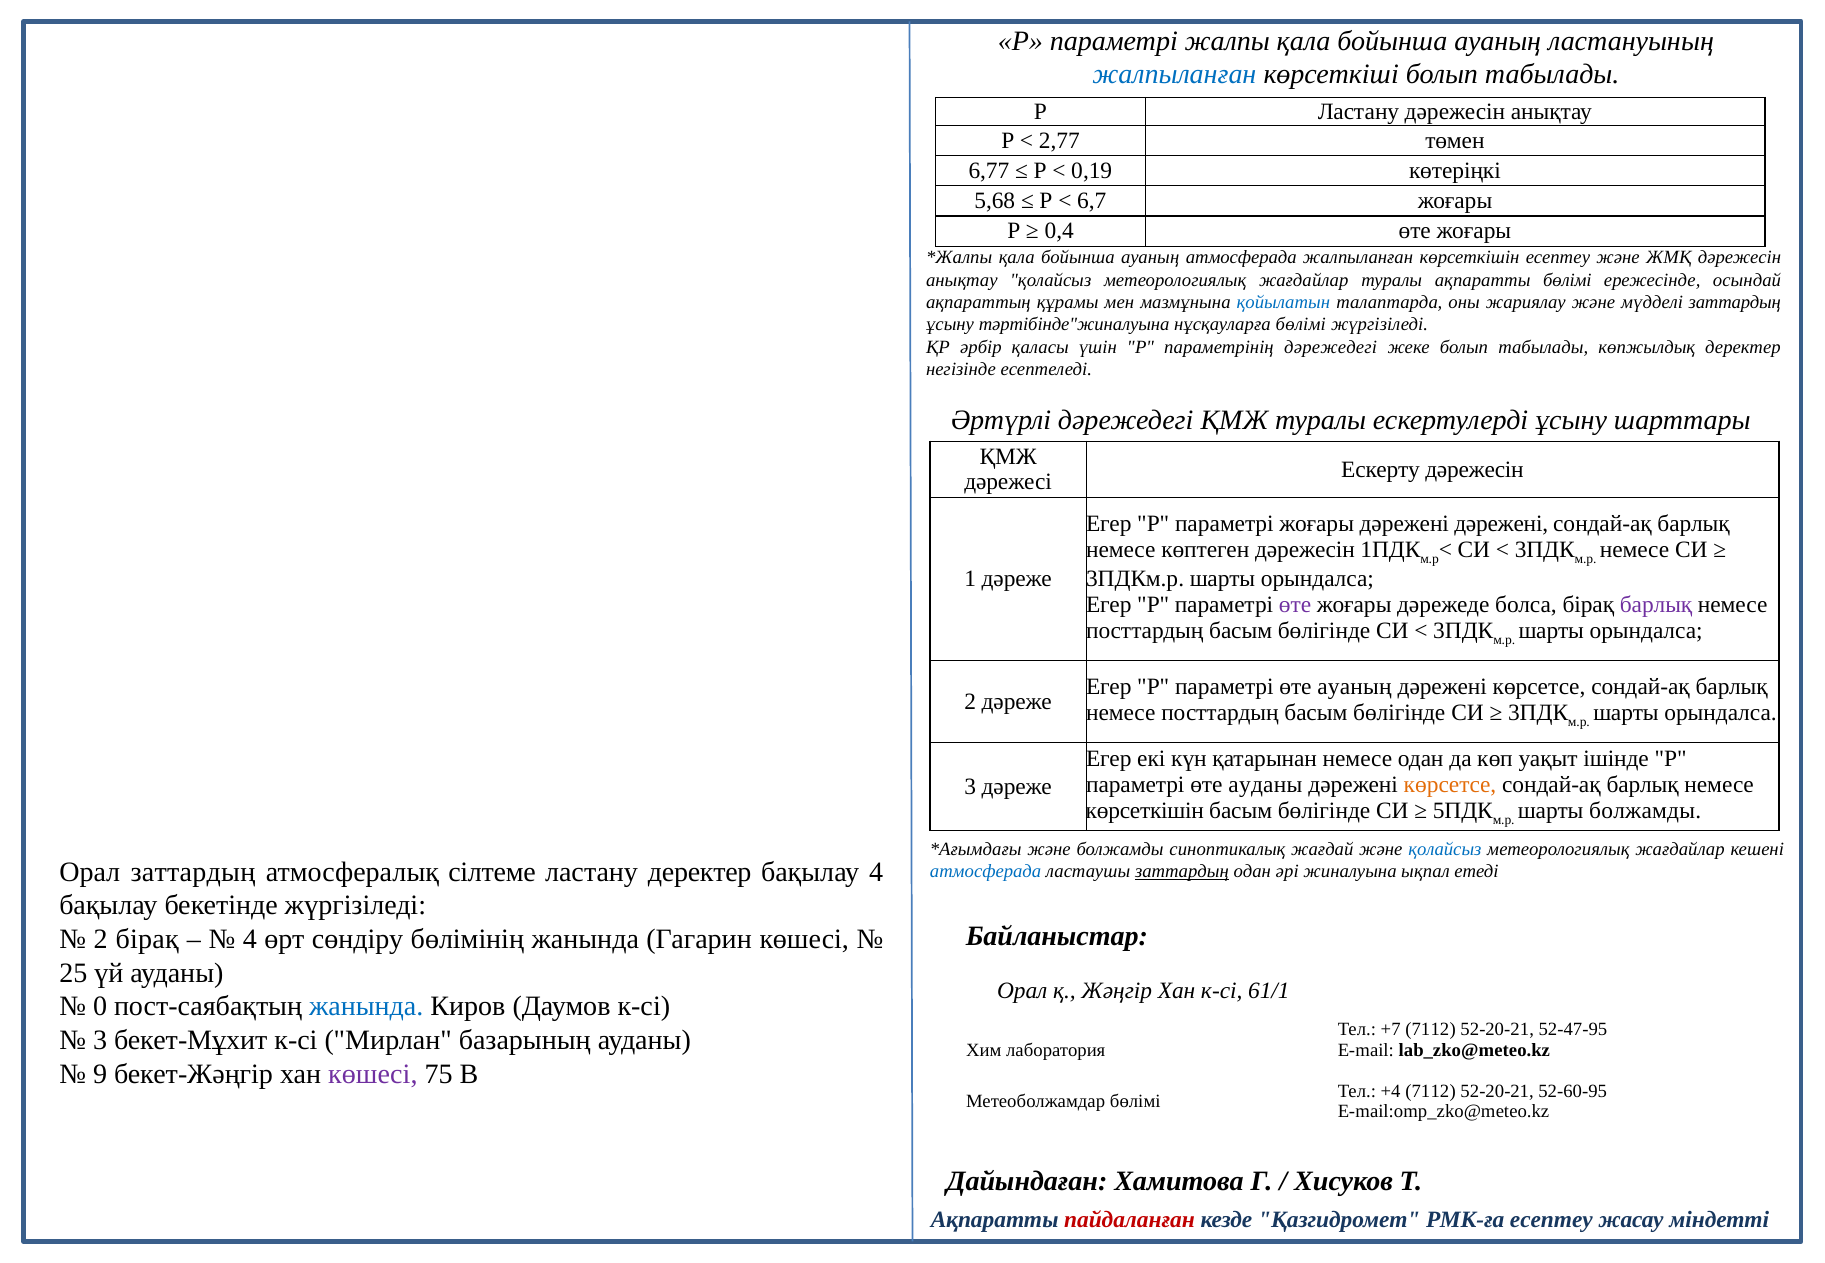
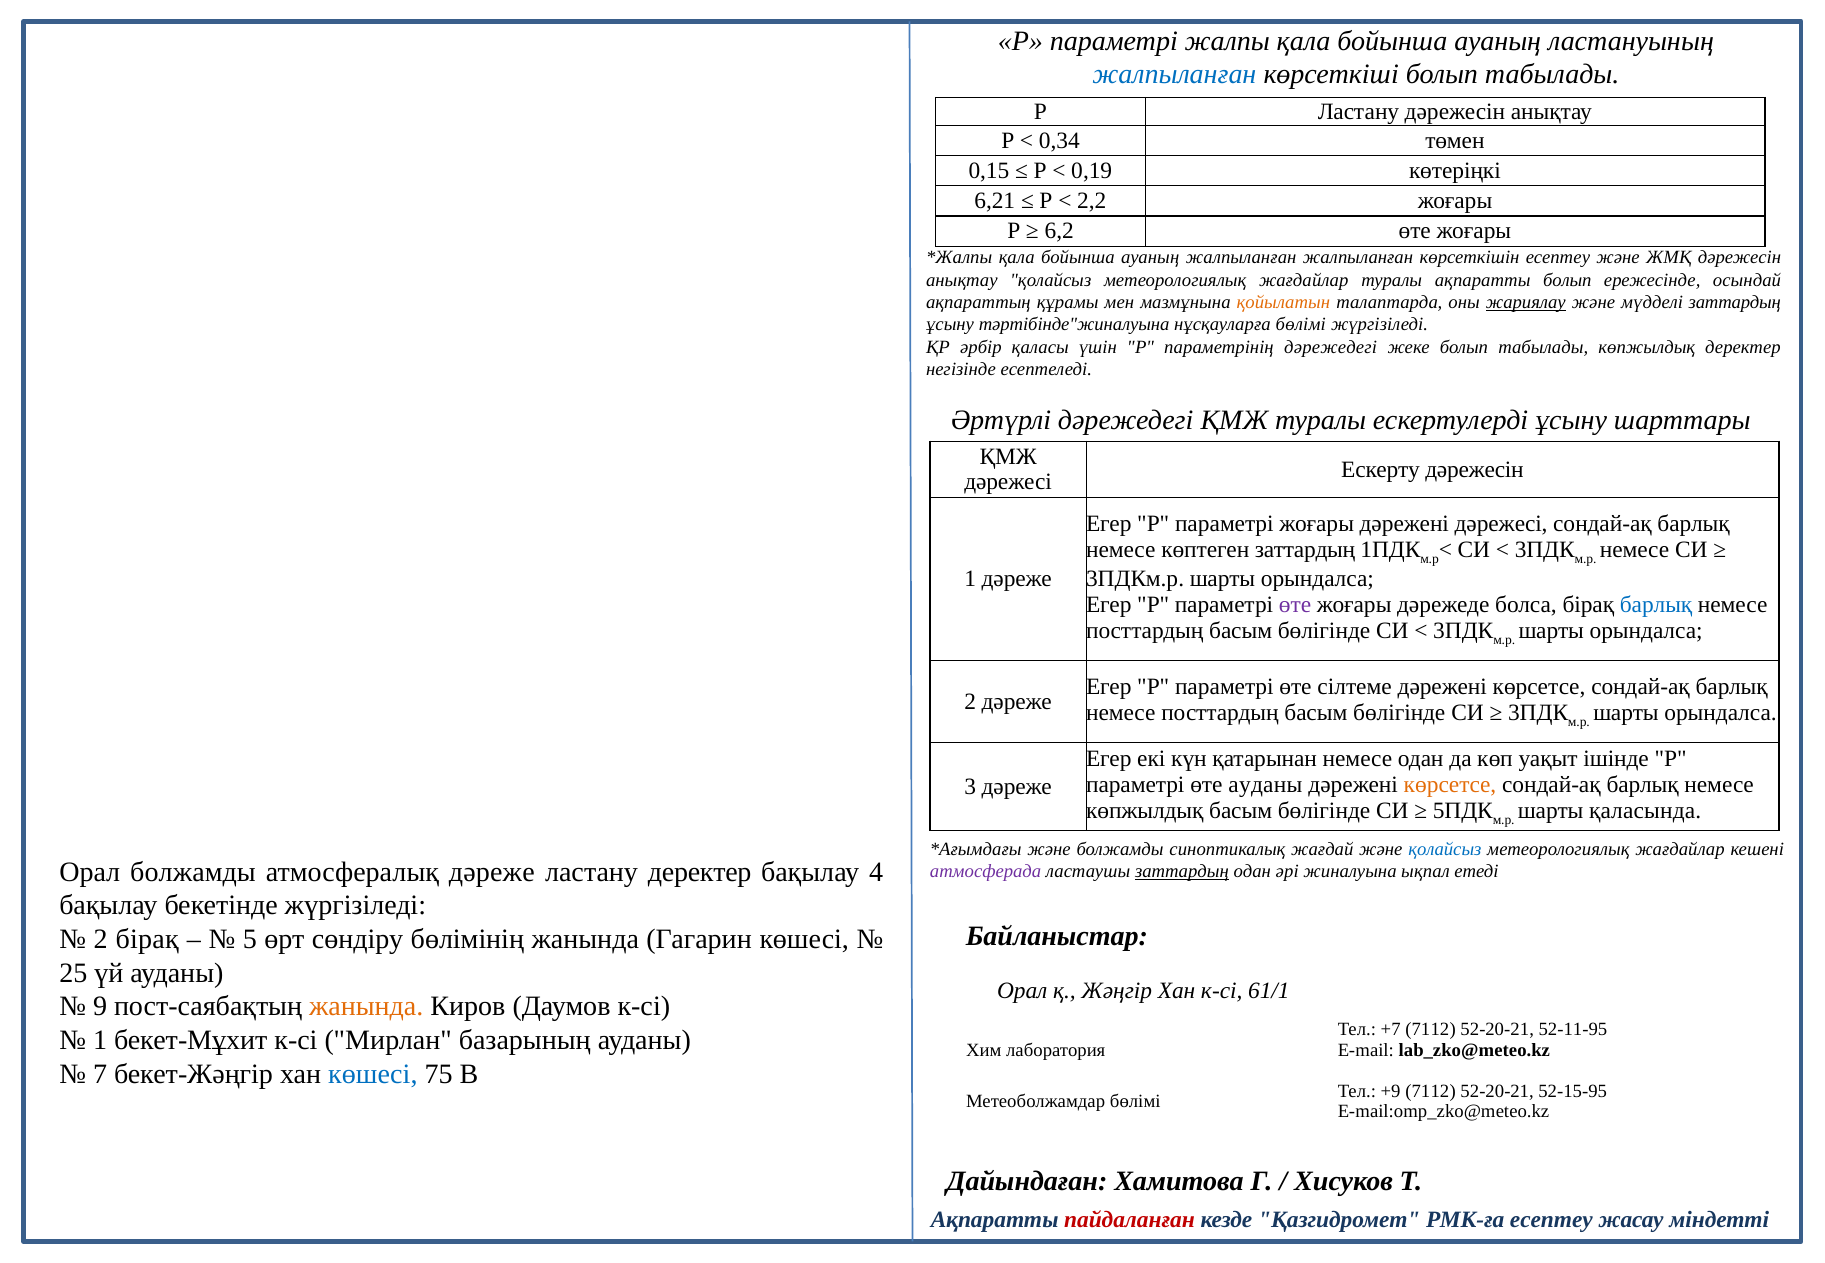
2,77: 2,77 -> 0,34 (1059, 141)
6,77: 6,77 -> 0,15 (989, 171)
5,68: 5,68 -> 6,21 (995, 201)
6,7: 6,7 -> 2,2 (1092, 201)
0,4: 0,4 -> 6,2 (1059, 231)
ауаның атмосферада: атмосферада -> жалпыланған (1241, 258)
ақпаратты бөлімі: бөлімі -> болып (1567, 280)
қойылатын colour: blue -> orange (1283, 302)
жариялау underline: none -> present (1526, 302)
дәрежені дәрежені: дәрежені -> дәрежесі (1501, 524)
көптеген дәрежесін: дәрежесін -> заттардың (1305, 550)
барлық colour: purple -> blue (1656, 605)
өте ауаның: ауаның -> сілтеме (1355, 687)
көрсеткішін: көрсеткішін -> көпжылдық (1145, 811)
шарты болжамды: болжамды -> қаласында (1645, 811)
Орал заттардың: заттардың -> болжамды (193, 872)
атмосфералық сілтеме: сілтеме -> дәреже (492, 872)
атмосферада colour: blue -> purple (986, 872)
4: 4 -> 5 (250, 940)
0: 0 -> 9 (100, 1007)
жанында colour: blue -> orange (366, 1007)
52-47-95: 52-47-95 -> 52-11-95 (1573, 1030)
3: 3 -> 1 (100, 1041)
9: 9 -> 7 (100, 1074)
көшесі colour: purple -> blue (373, 1074)
+4: +4 -> +9 (1391, 1091)
52-60-95: 52-60-95 -> 52-15-95 (1573, 1091)
